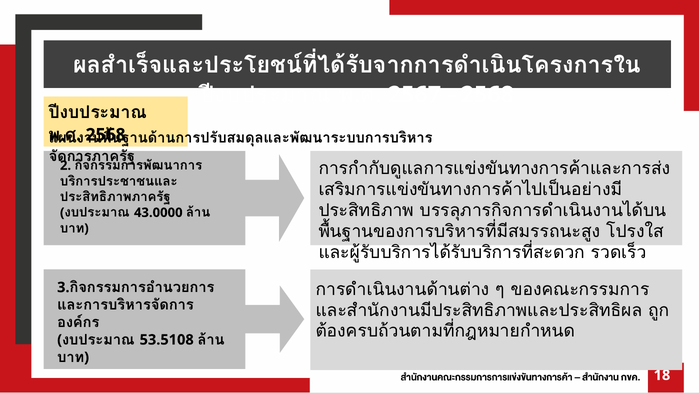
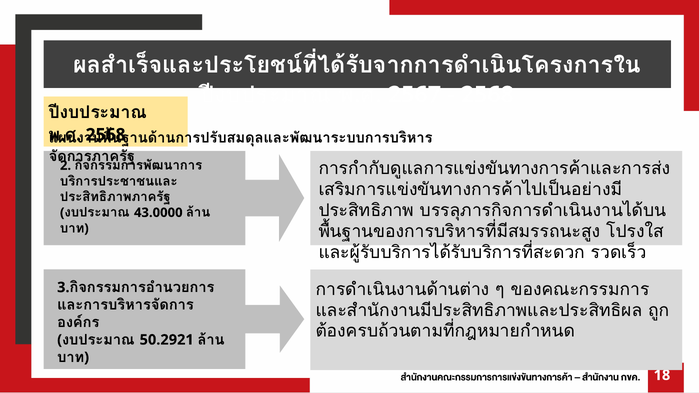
53.5108: 53.5108 -> 50.2921 (167, 340)
